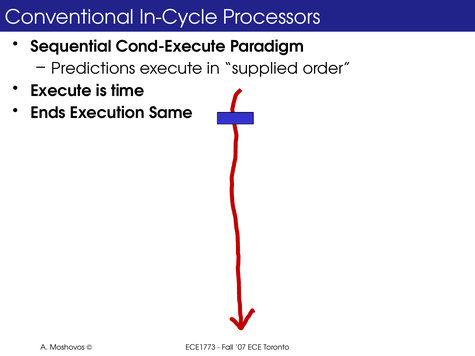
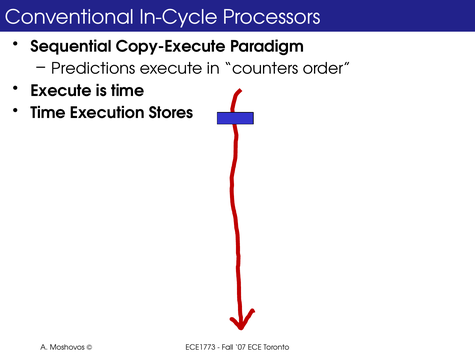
Cond-Execute: Cond-Execute -> Copy-Execute (171, 47)
supplied: supplied -> counters (261, 69)
Ends: Ends -> Time (48, 113)
Same: Same -> Stores (171, 113)
